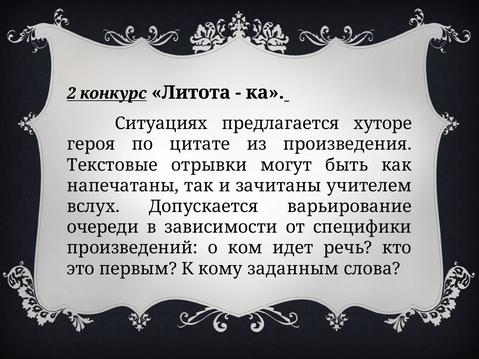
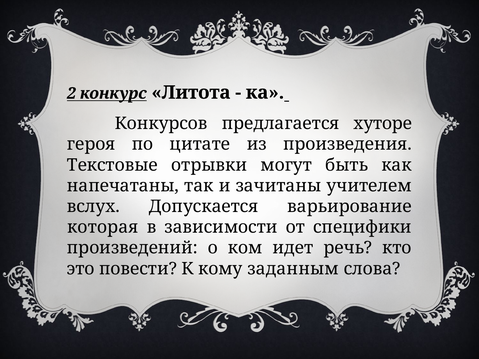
Ситуациях: Ситуациях -> Конкурсов (161, 124)
очереди: очереди -> которая (103, 227)
первым: первым -> повести (138, 269)
